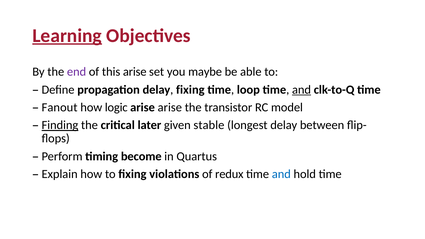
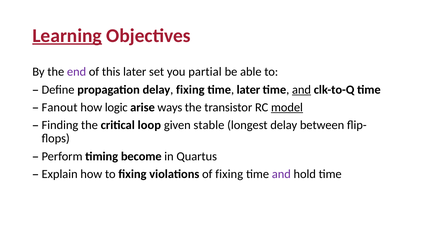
this arise: arise -> later (135, 72)
maybe: maybe -> partial (205, 72)
time loop: loop -> later (248, 90)
arise arise: arise -> ways (170, 107)
model underline: none -> present (287, 107)
Finding underline: present -> none (60, 125)
later: later -> loop (149, 125)
of redux: redux -> fixing (229, 174)
and colour: blue -> purple (281, 174)
